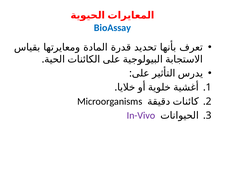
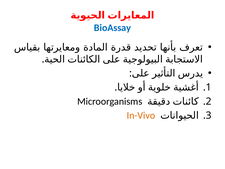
In-Vivo colour: purple -> orange (141, 115)
